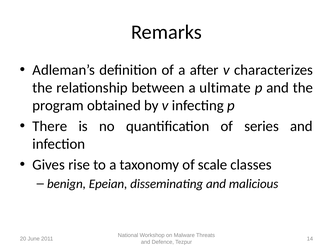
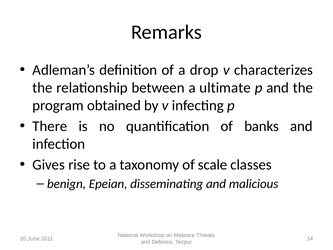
after: after -> drop (204, 70)
series: series -> banks (262, 126)
